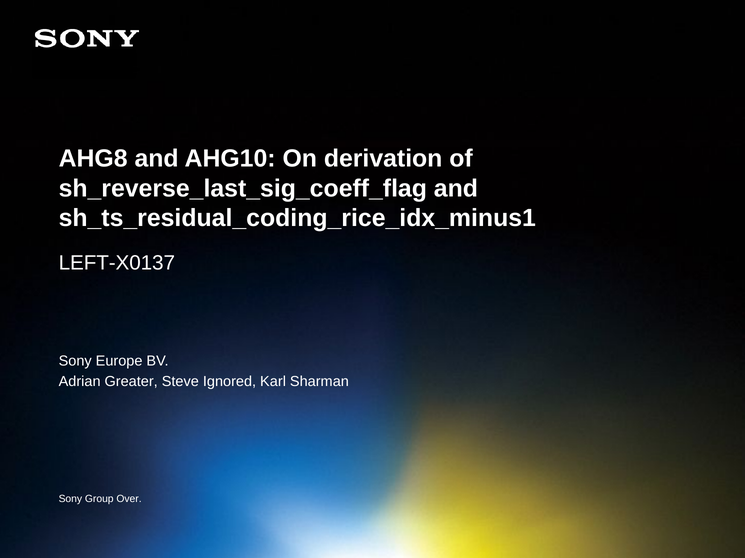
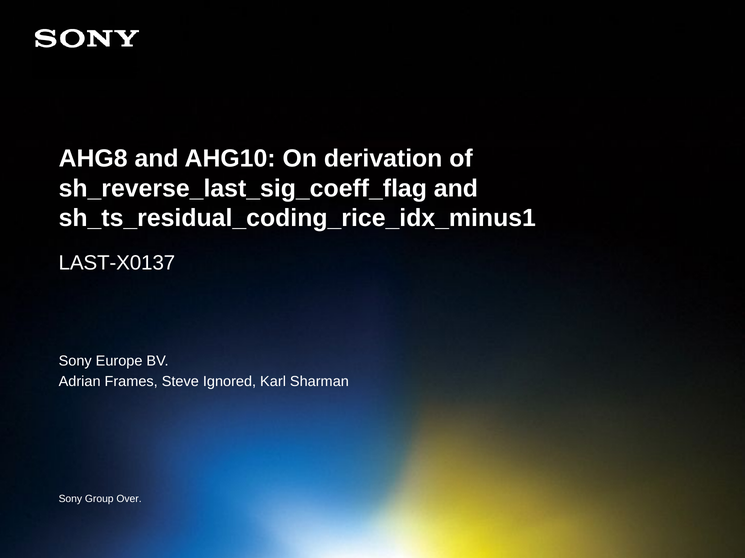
LEFT-X0137: LEFT-X0137 -> LAST-X0137 (117, 263)
Greater: Greater -> Frames (131, 382)
